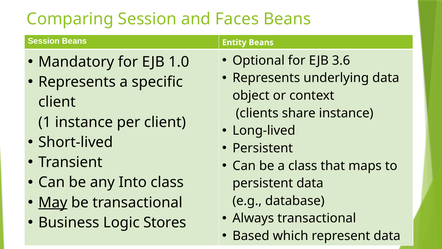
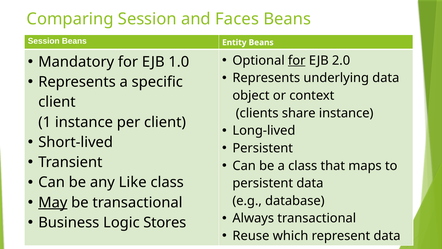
for underline: none -> present (297, 60)
3.6: 3.6 -> 2.0 (341, 60)
Into: Into -> Like (133, 182)
Based: Based -> Reuse (251, 236)
